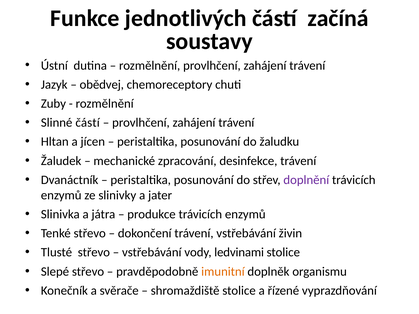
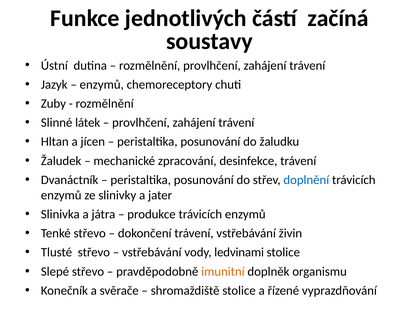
obědvej: obědvej -> enzymů (102, 85)
Slinné částí: částí -> látek (88, 123)
doplnění colour: purple -> blue (306, 180)
